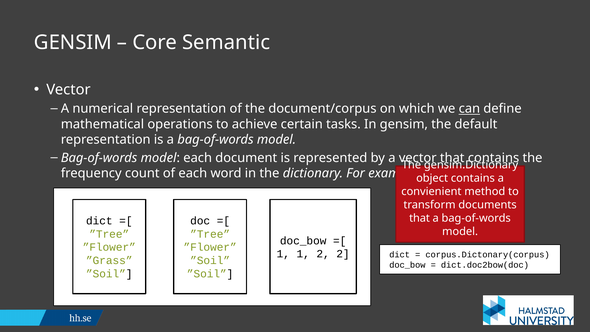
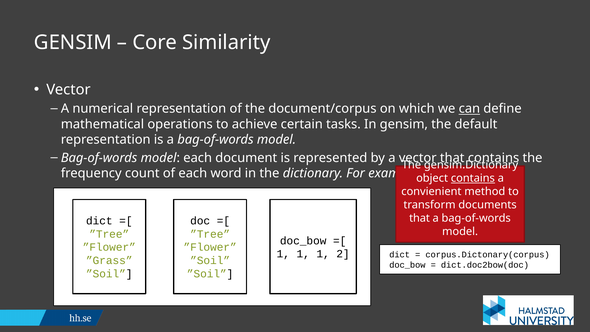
Semantic: Semantic -> Similarity (226, 42)
contains underline: none -> present (473, 178)
1 1 2: 2 -> 1 (323, 254)
